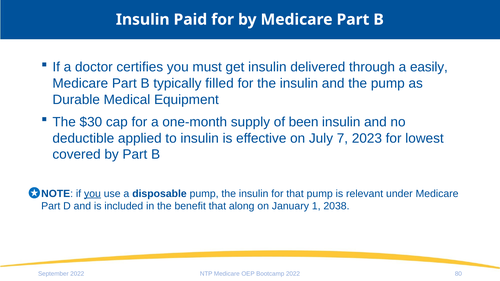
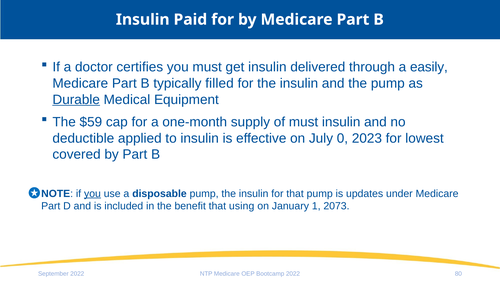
Durable underline: none -> present (76, 100)
$30: $30 -> $59 (91, 122)
of been: been -> must (304, 122)
7: 7 -> 0 (342, 138)
relevant: relevant -> updates (365, 194)
along: along -> using (242, 206)
2038: 2038 -> 2073 (336, 206)
